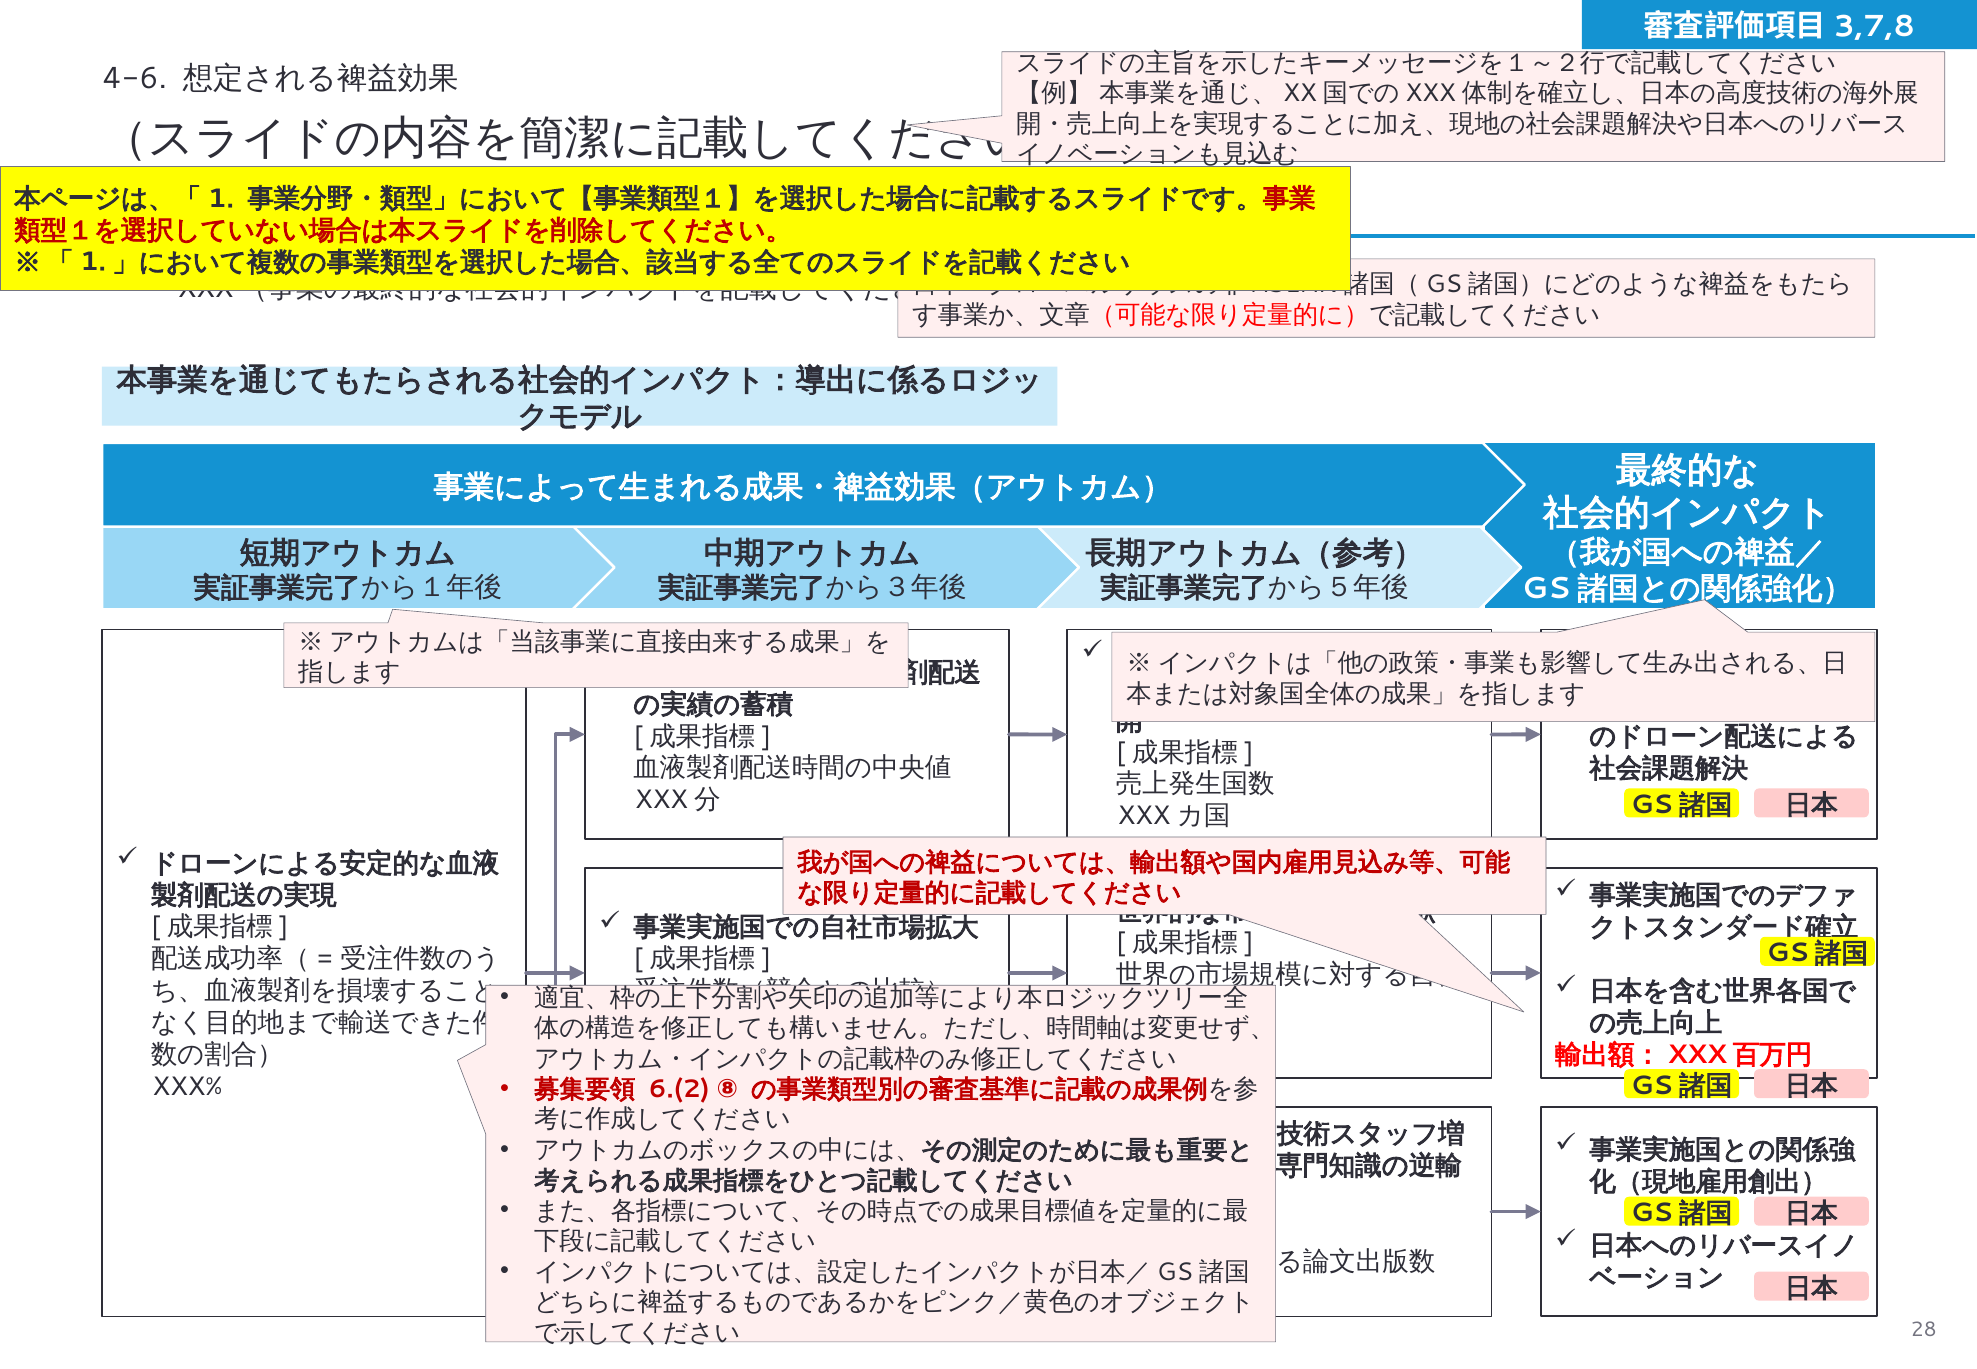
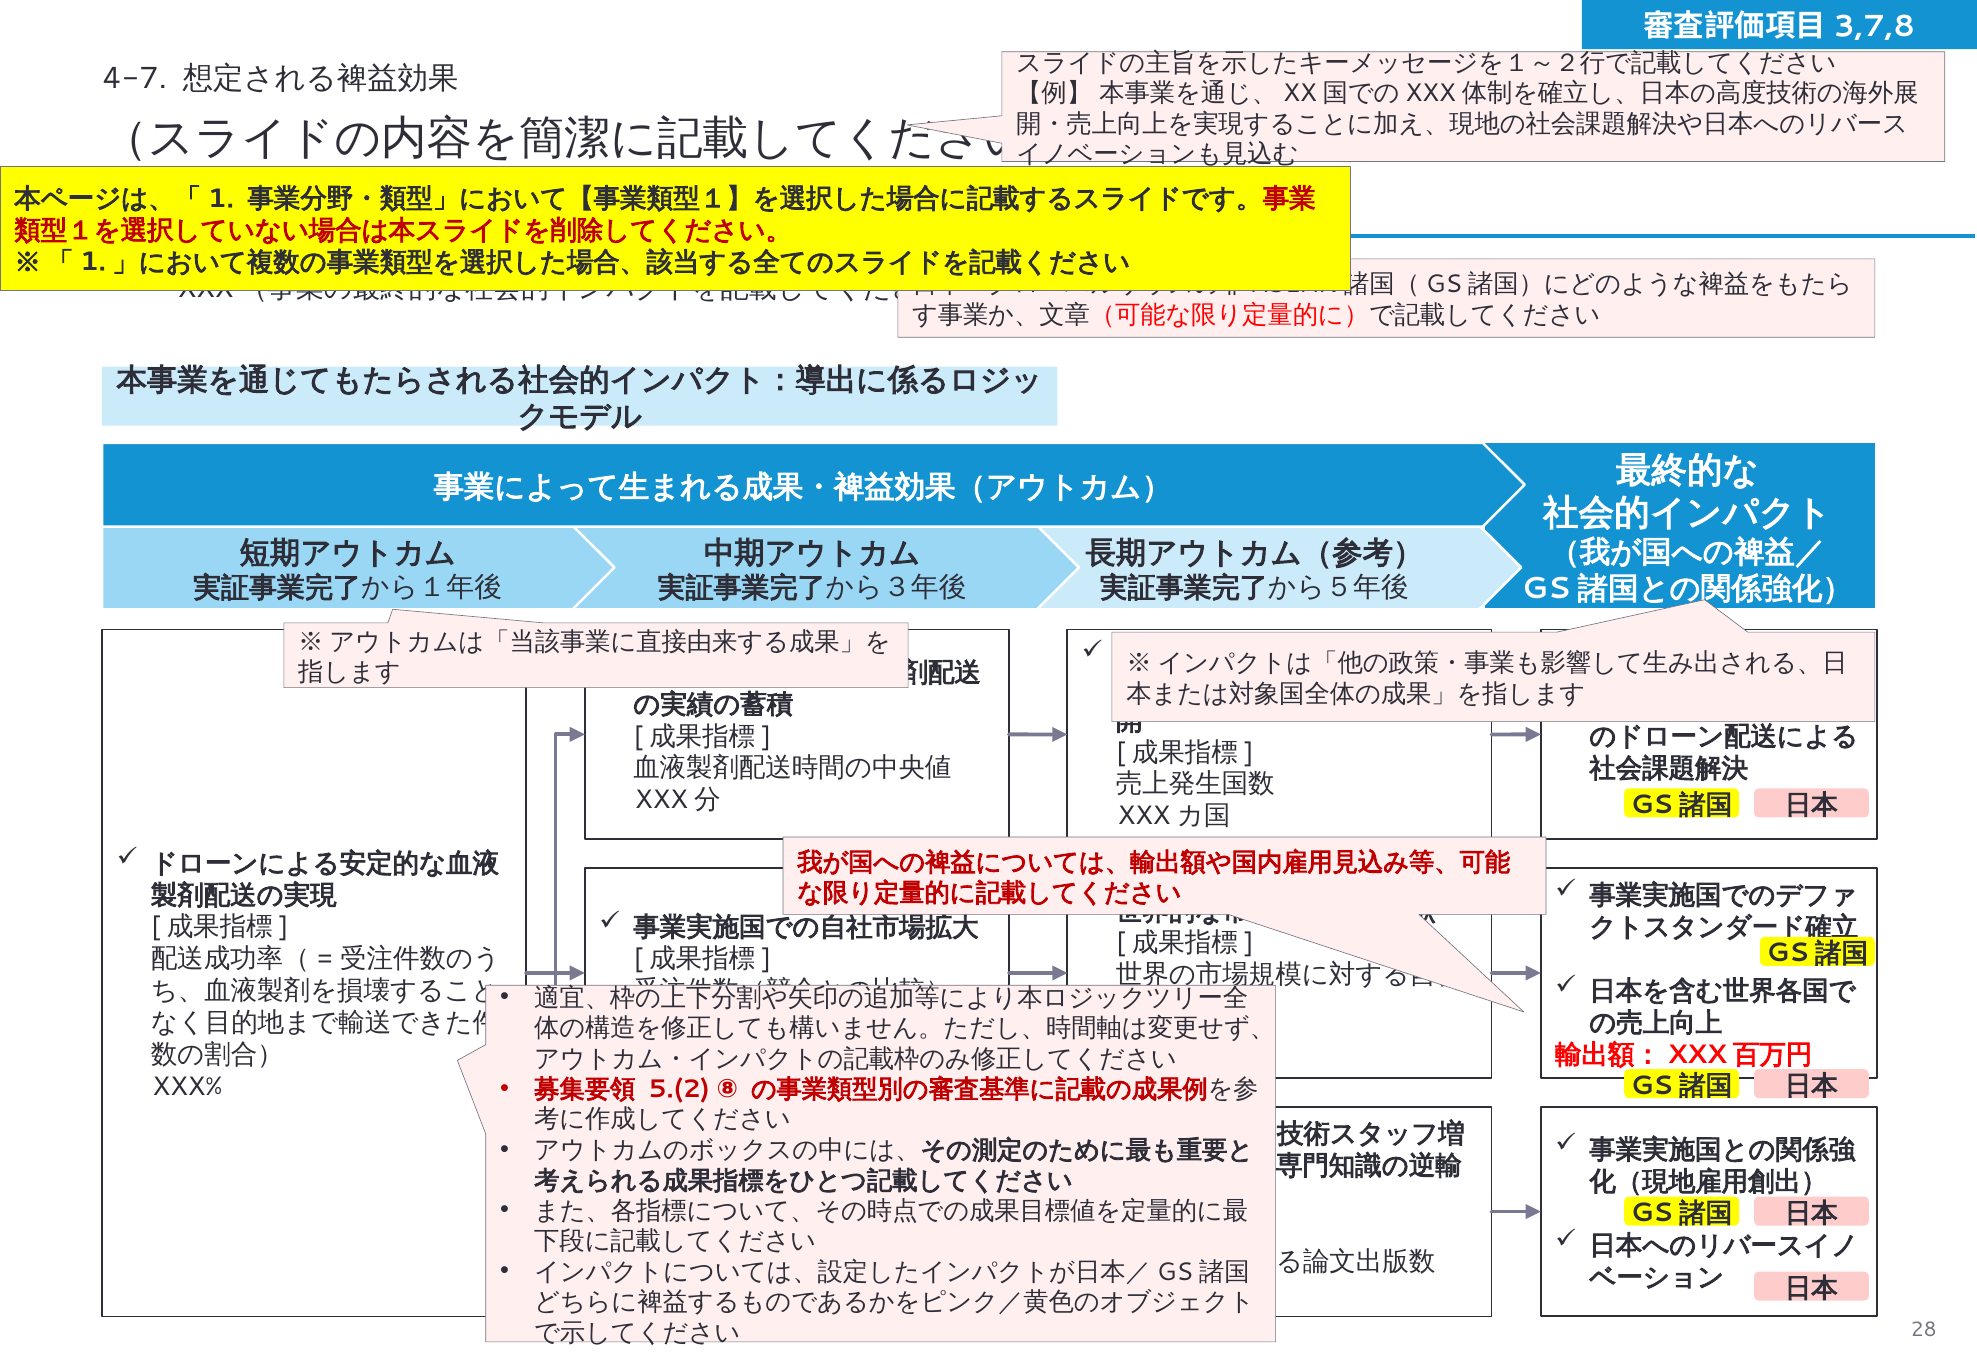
4-6: 4-6 -> 4-7 (135, 78)
6.(2: 6.(2 -> 5.(2 (679, 1089)
